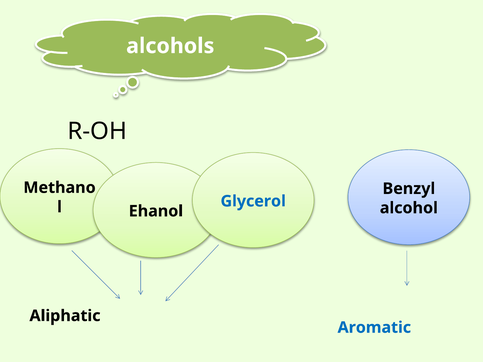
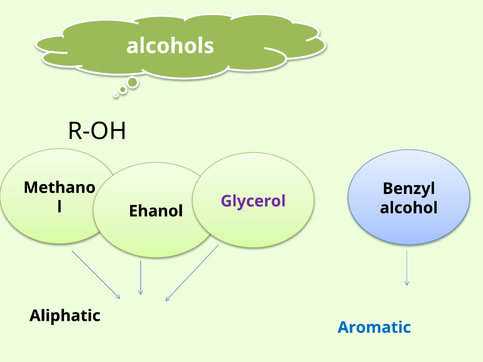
Glycerol colour: blue -> purple (253, 201)
